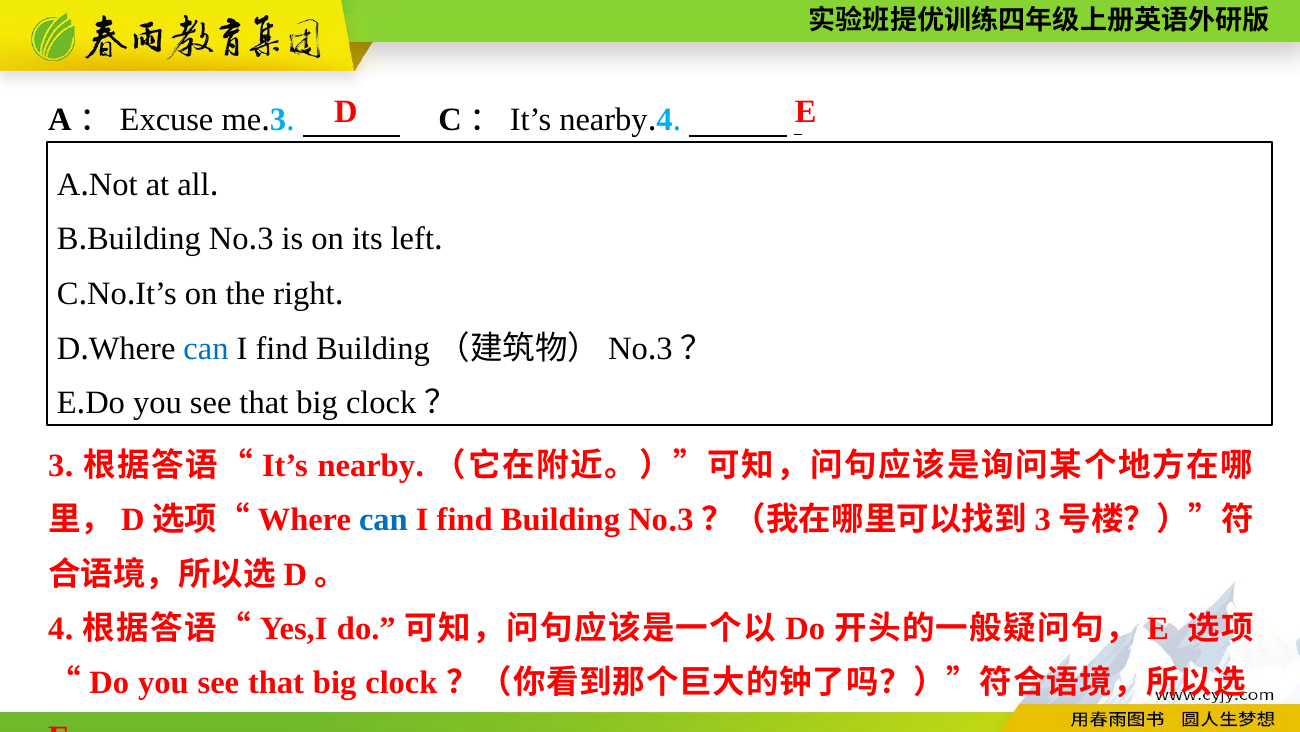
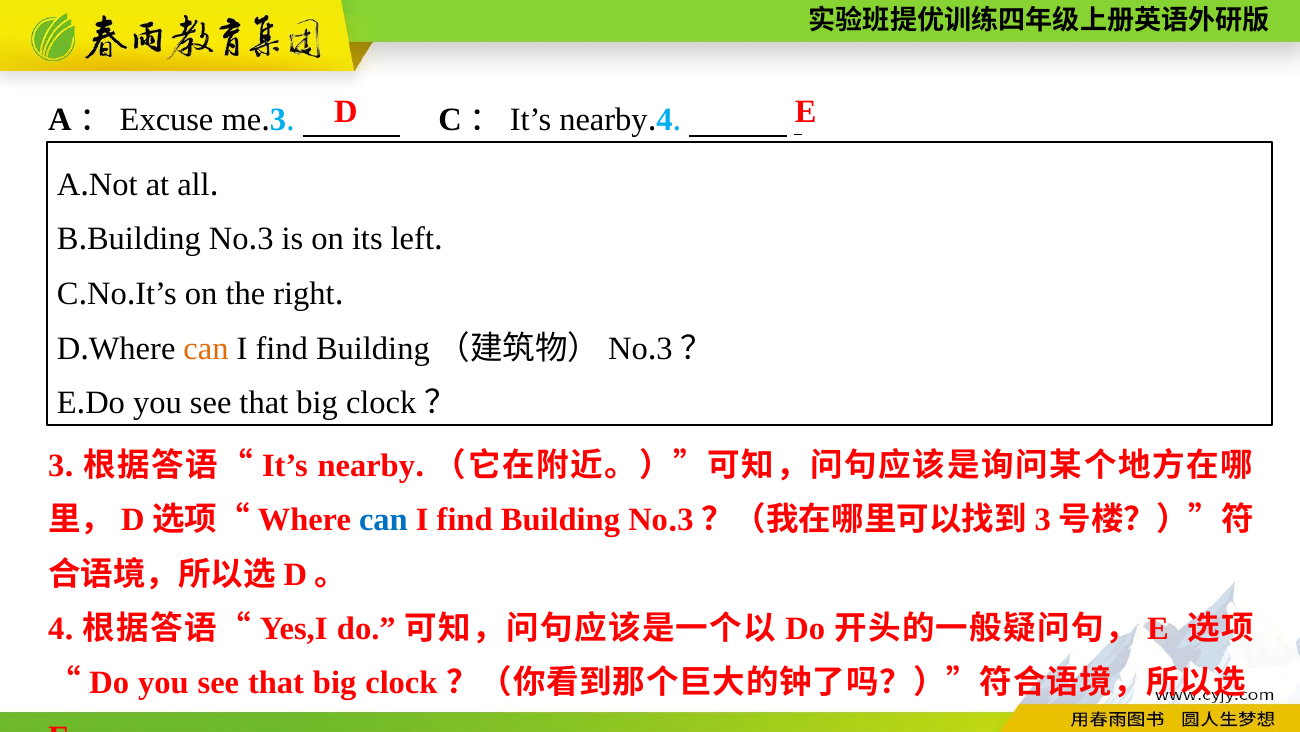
can colour: blue -> orange (206, 348)
